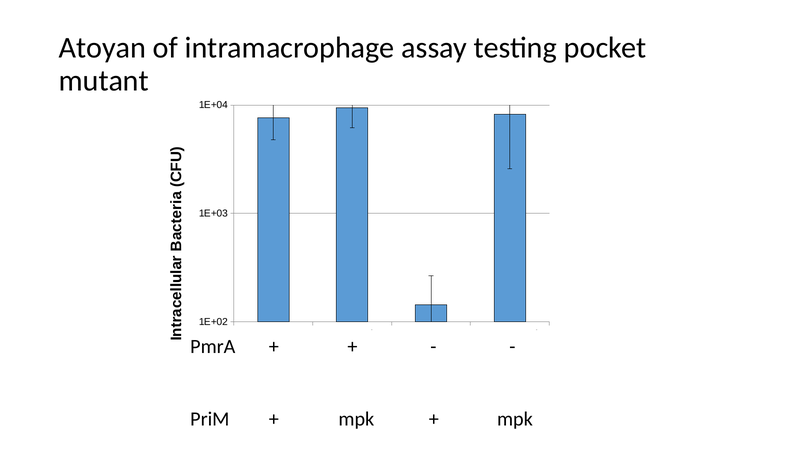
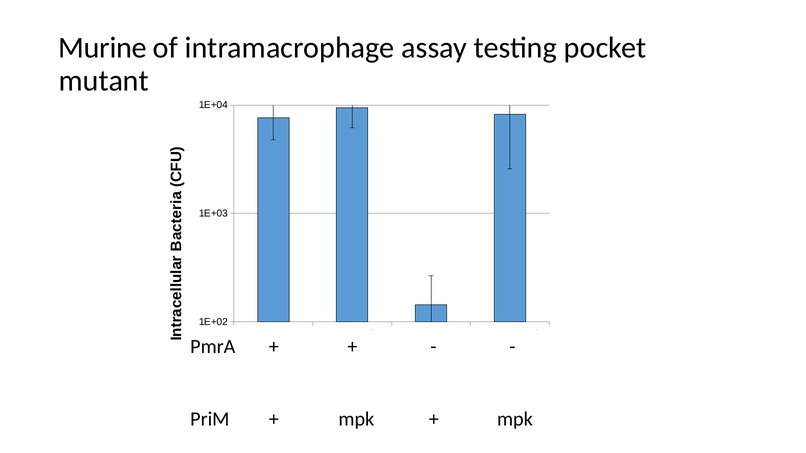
Atoyan: Atoyan -> Murine (103, 48)
